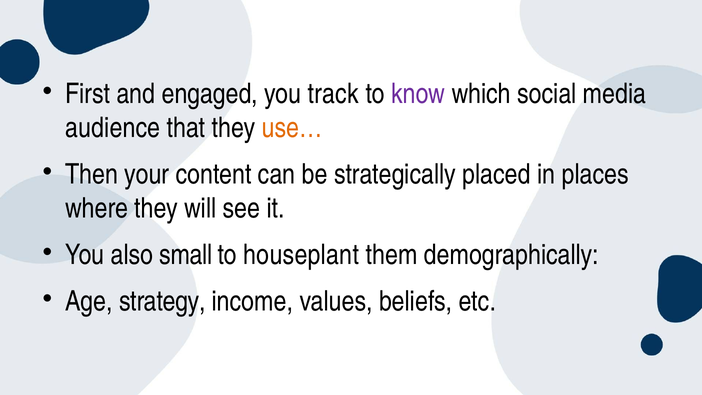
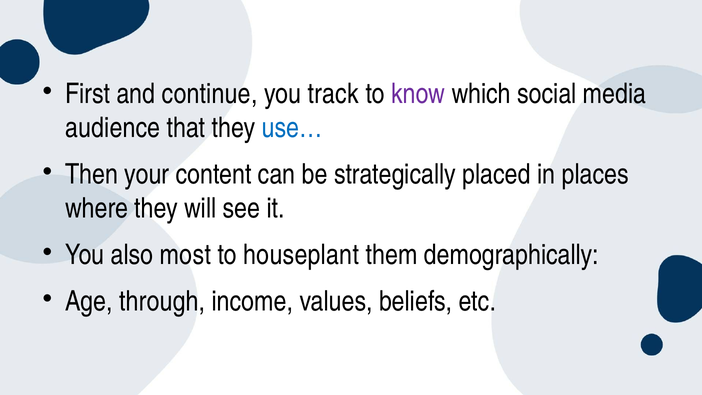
engaged: engaged -> continue (210, 94)
use… colour: orange -> blue (292, 128)
small: small -> most (185, 255)
strategy: strategy -> through (162, 302)
